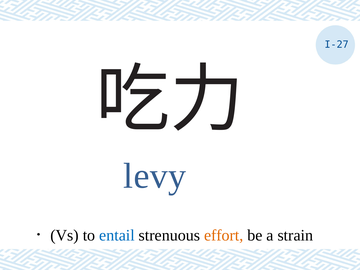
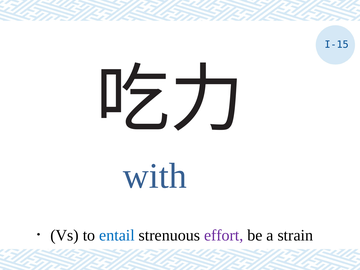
I-27: I-27 -> I-15 (337, 44)
levy: levy -> with (155, 176)
effort colour: orange -> purple (224, 235)
